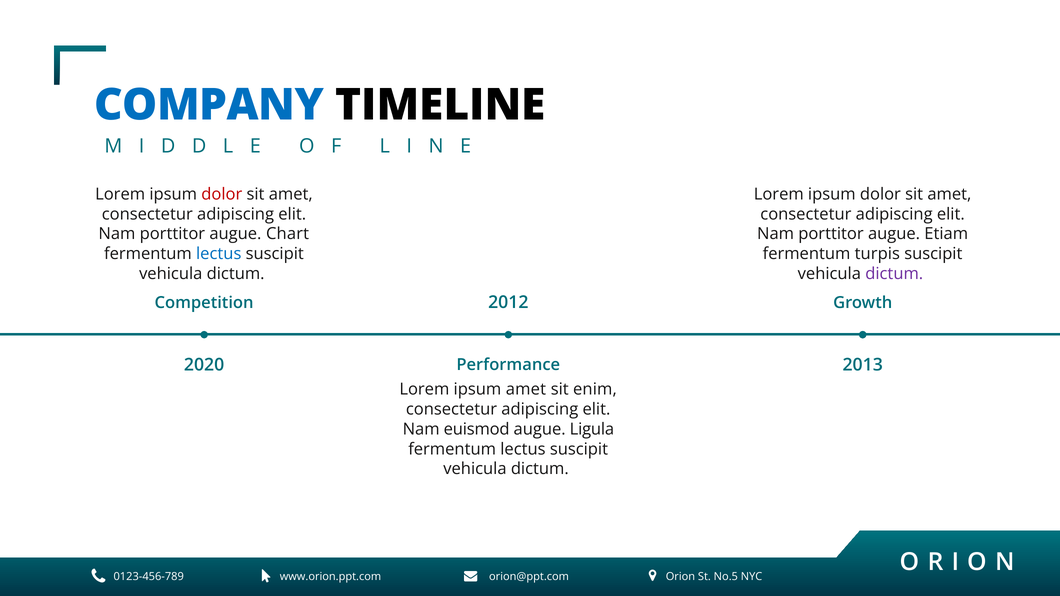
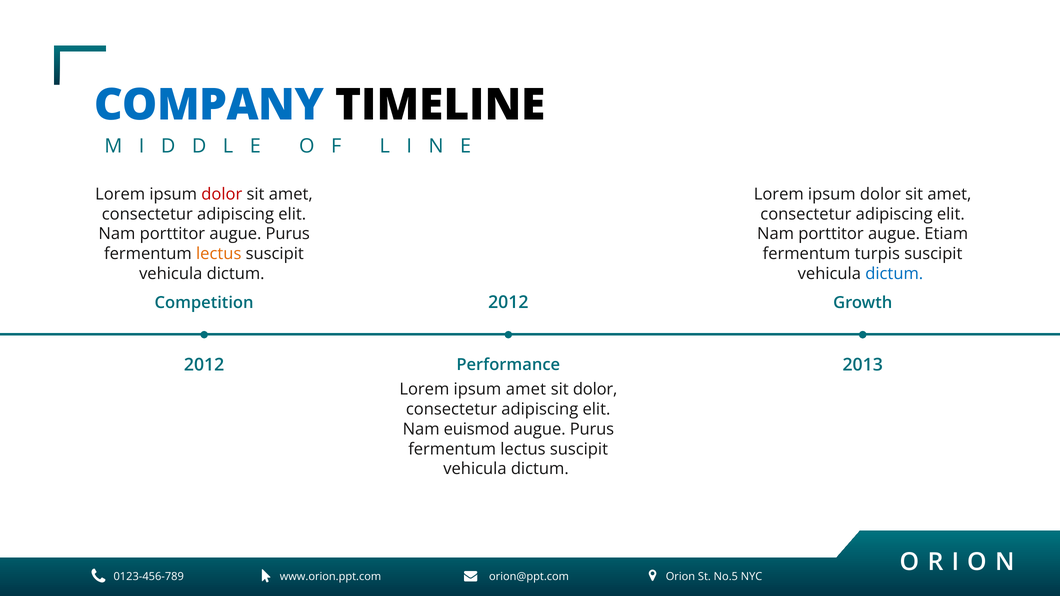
porttitor augue Chart: Chart -> Purus (288, 234)
lectus colour: blue -> orange (219, 254)
dictum colour: purple -> blue (894, 274)
2020: 2020 -> 2012 (204, 365)
sit enim: enim -> dolor (595, 390)
Ligula: Ligula -> Purus (592, 429)
